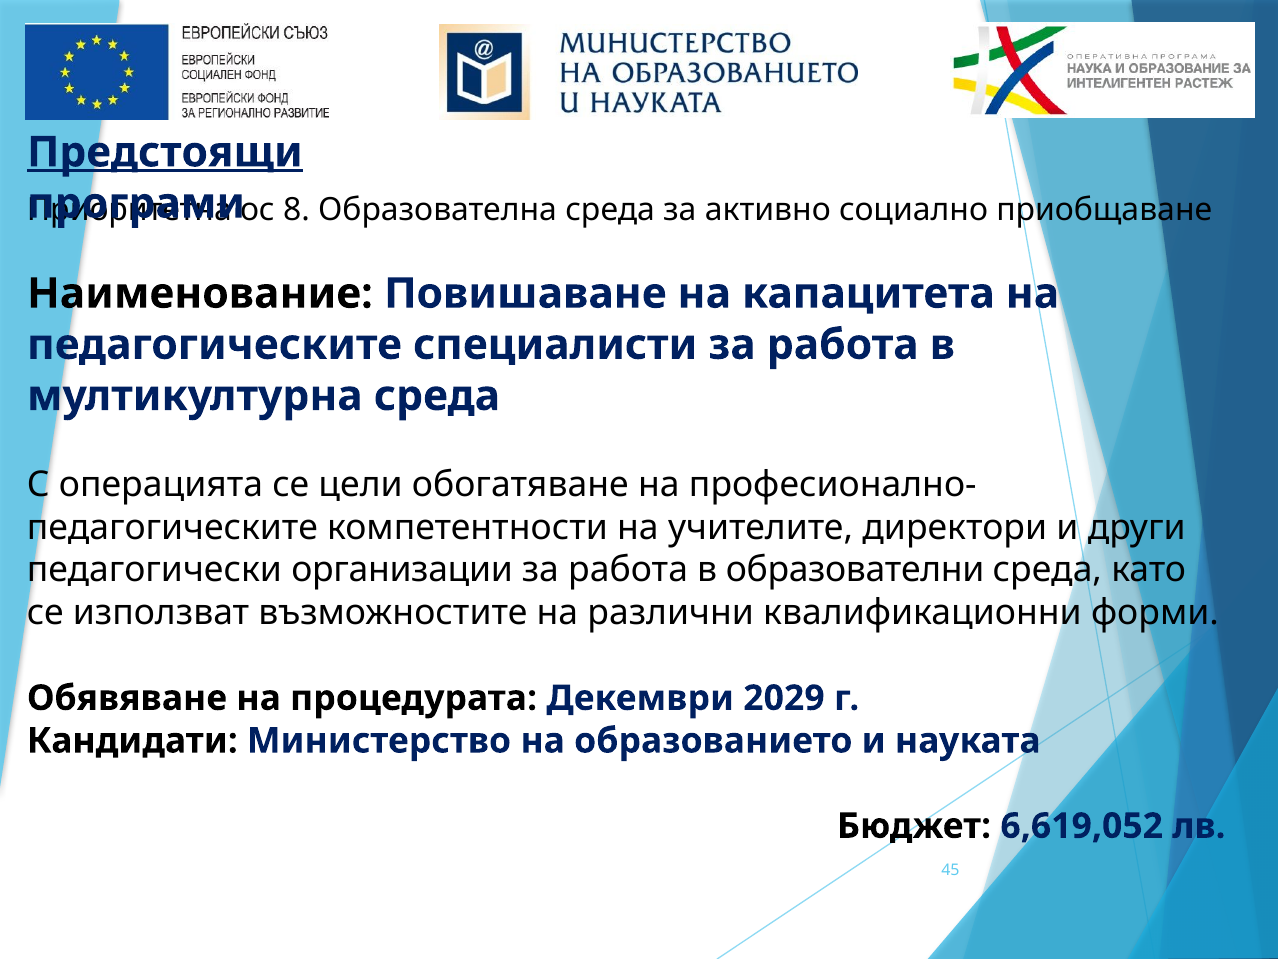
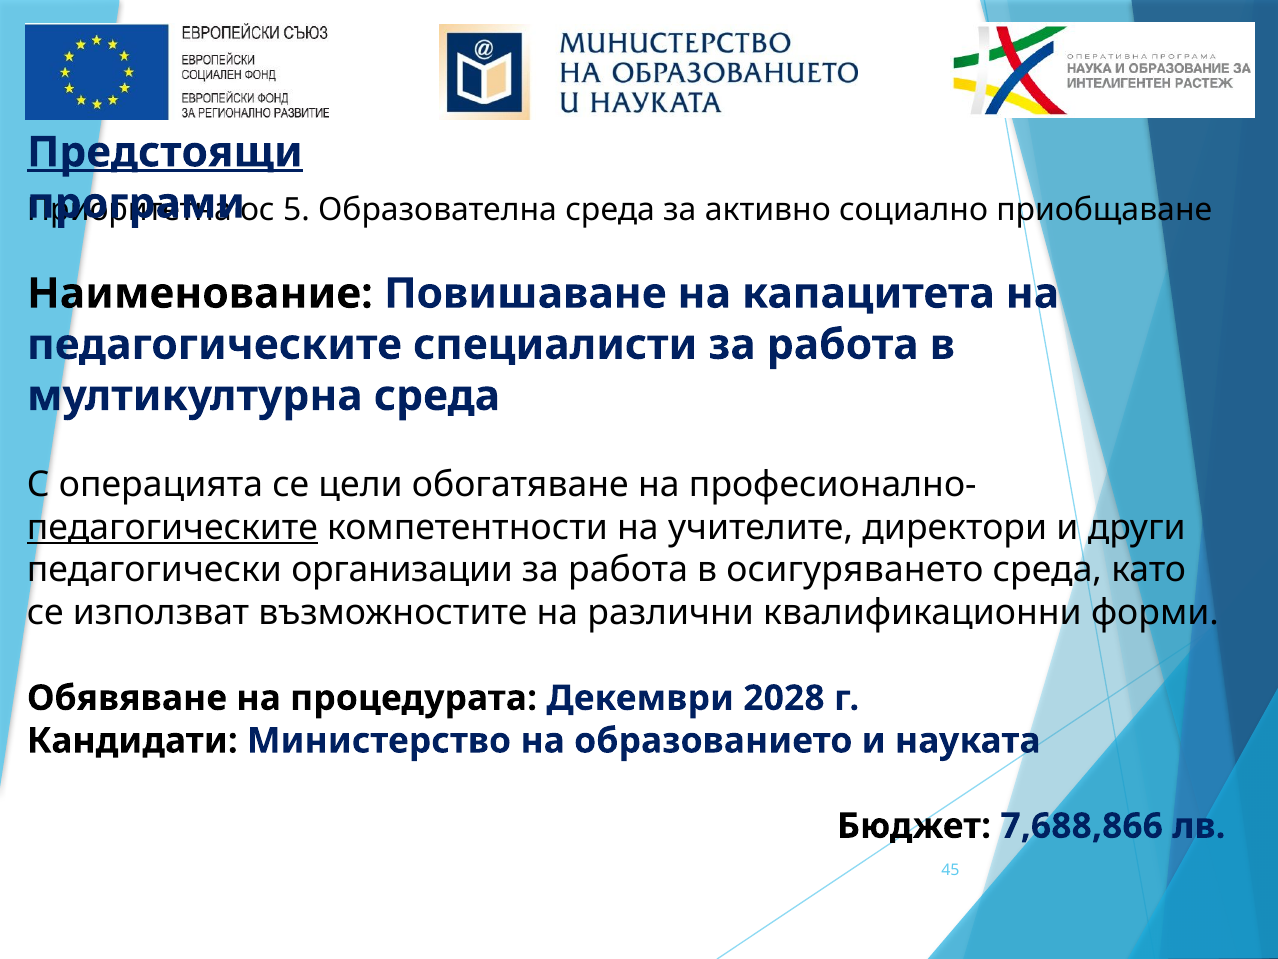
8: 8 -> 5 (296, 210)
педагогическите underline: none -> present (172, 527)
образователни: образователни -> осигуряването (855, 570)
2029: 2029 -> 2028 (784, 698)
6,619,052: 6,619,052 -> 7,688,866 (1082, 826)
